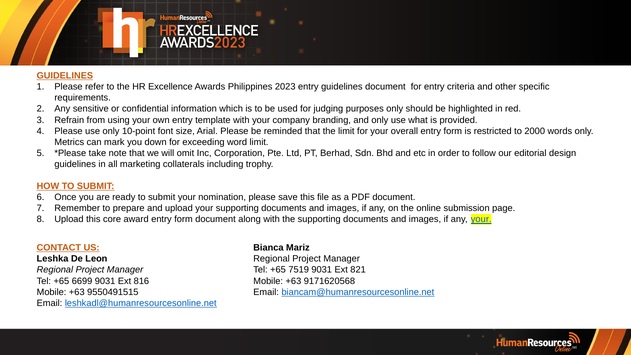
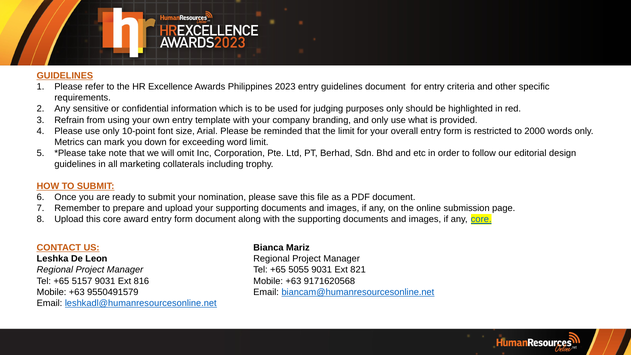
any your: your -> core (481, 219)
7519: 7519 -> 5055 (299, 270)
6699: 6699 -> 5157 (82, 281)
9550491515: 9550491515 -> 9550491579 (113, 292)
